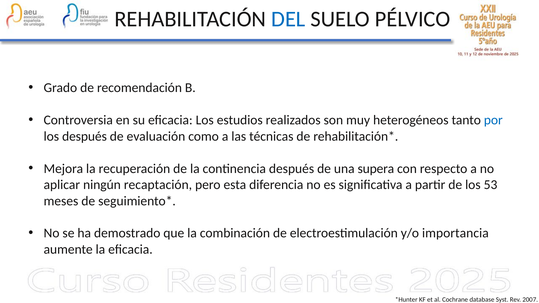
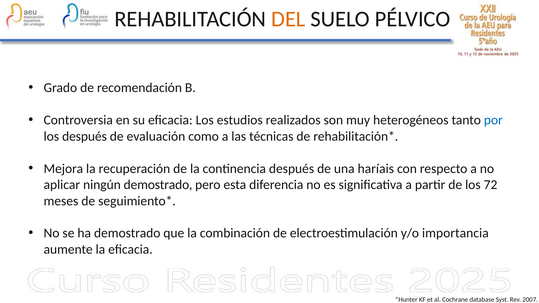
DEL colour: blue -> orange (288, 19)
supera: supera -> haríais (376, 169)
ningún recaptación: recaptación -> demostrado (158, 185)
53: 53 -> 72 (491, 185)
